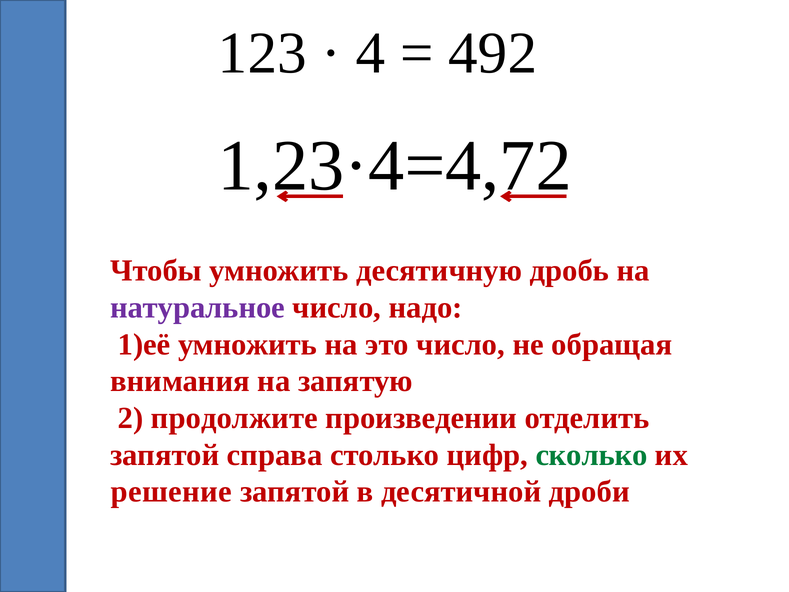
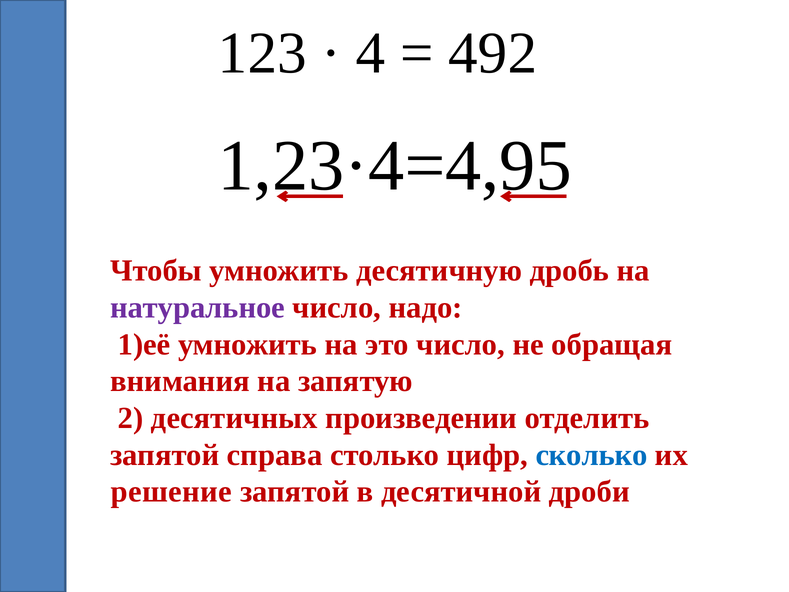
1,23·4=4,72: 1,23·4=4,72 -> 1,23·4=4,95 (395, 166)
продолжите: продолжите -> десятичных (234, 418)
сколько colour: green -> blue (592, 455)
